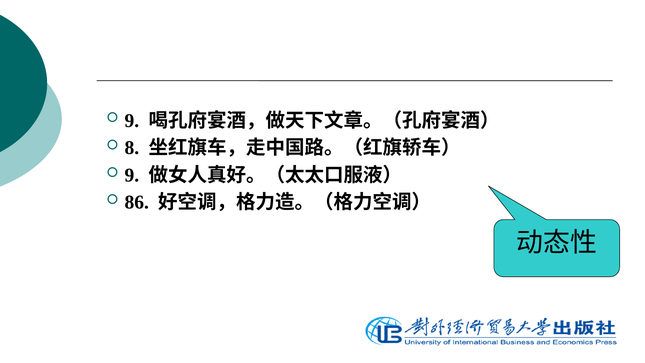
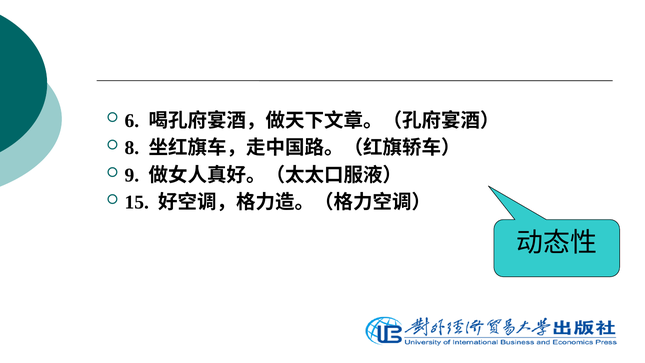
9: 9 -> 6 (132, 121)
86: 86 -> 15 (137, 202)
